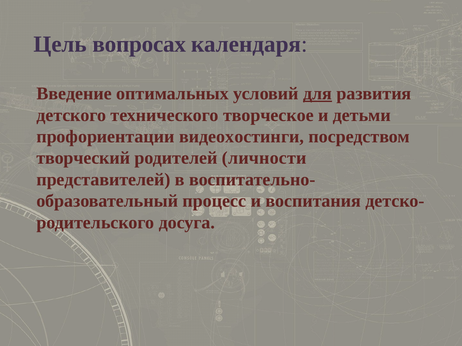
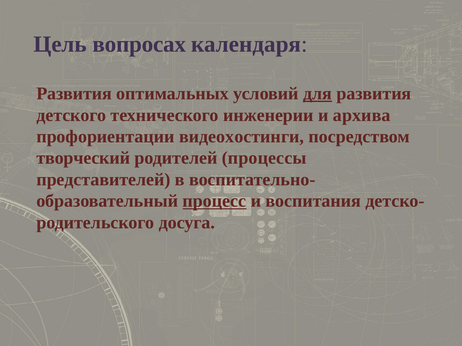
Введение: Введение -> Развития (74, 94)
творческое: творческое -> инженерии (268, 115)
детьми: детьми -> архива (362, 115)
личности: личности -> процессы (264, 158)
процесс underline: none -> present (214, 201)
